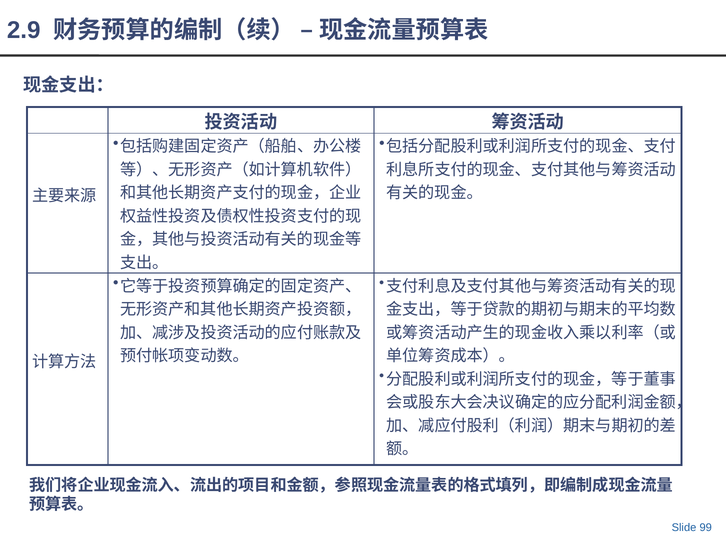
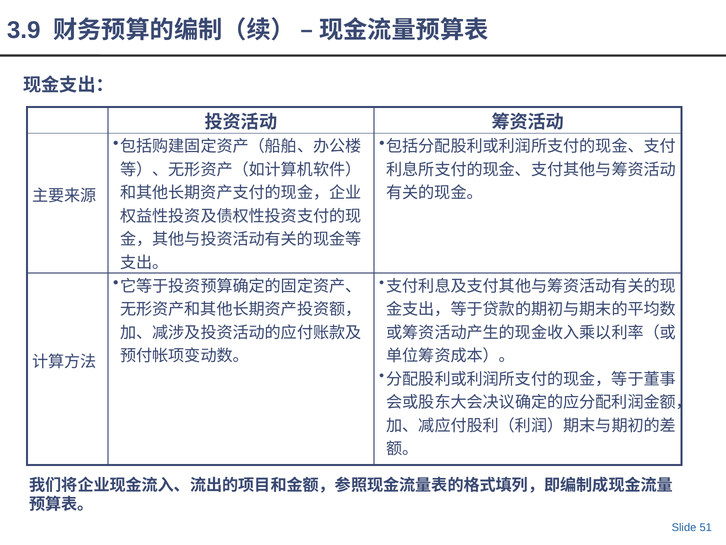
2.9: 2.9 -> 3.9 (24, 30)
99: 99 -> 51 (706, 527)
